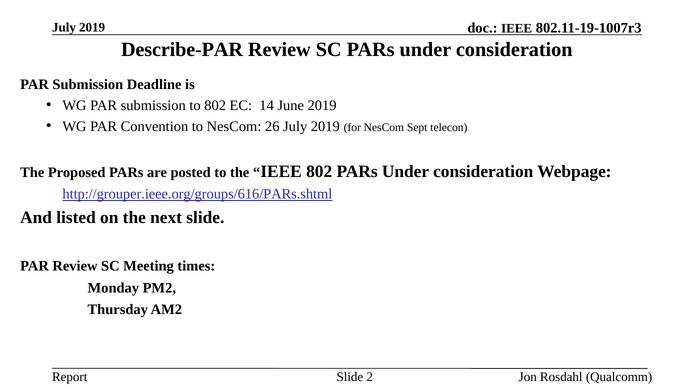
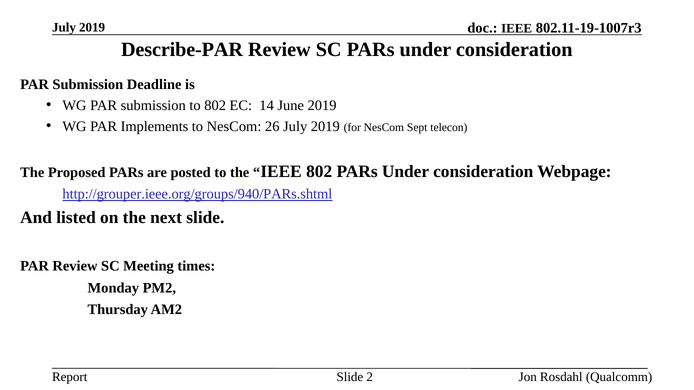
Convention: Convention -> Implements (155, 126)
http://grouper.ieee.org/groups/616/PARs.shtml: http://grouper.ieee.org/groups/616/PARs.shtml -> http://grouper.ieee.org/groups/940/PARs.shtml (197, 194)
